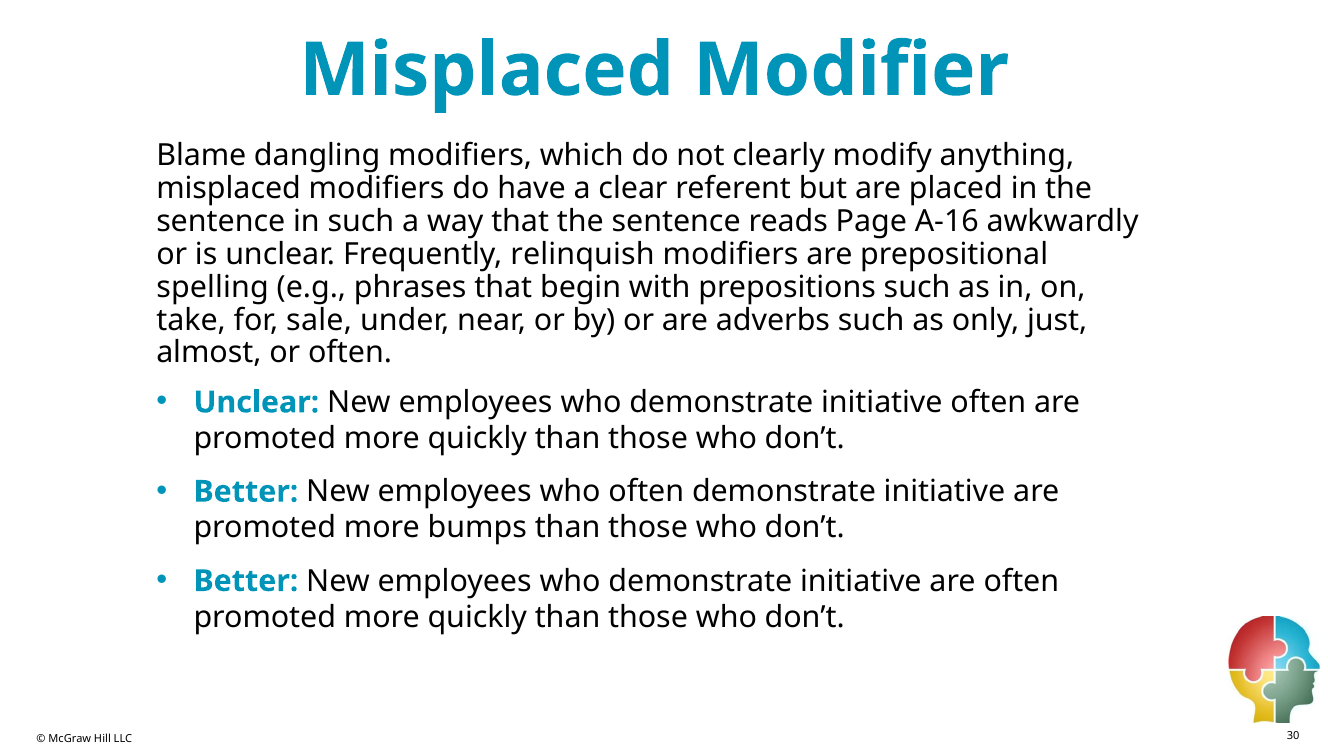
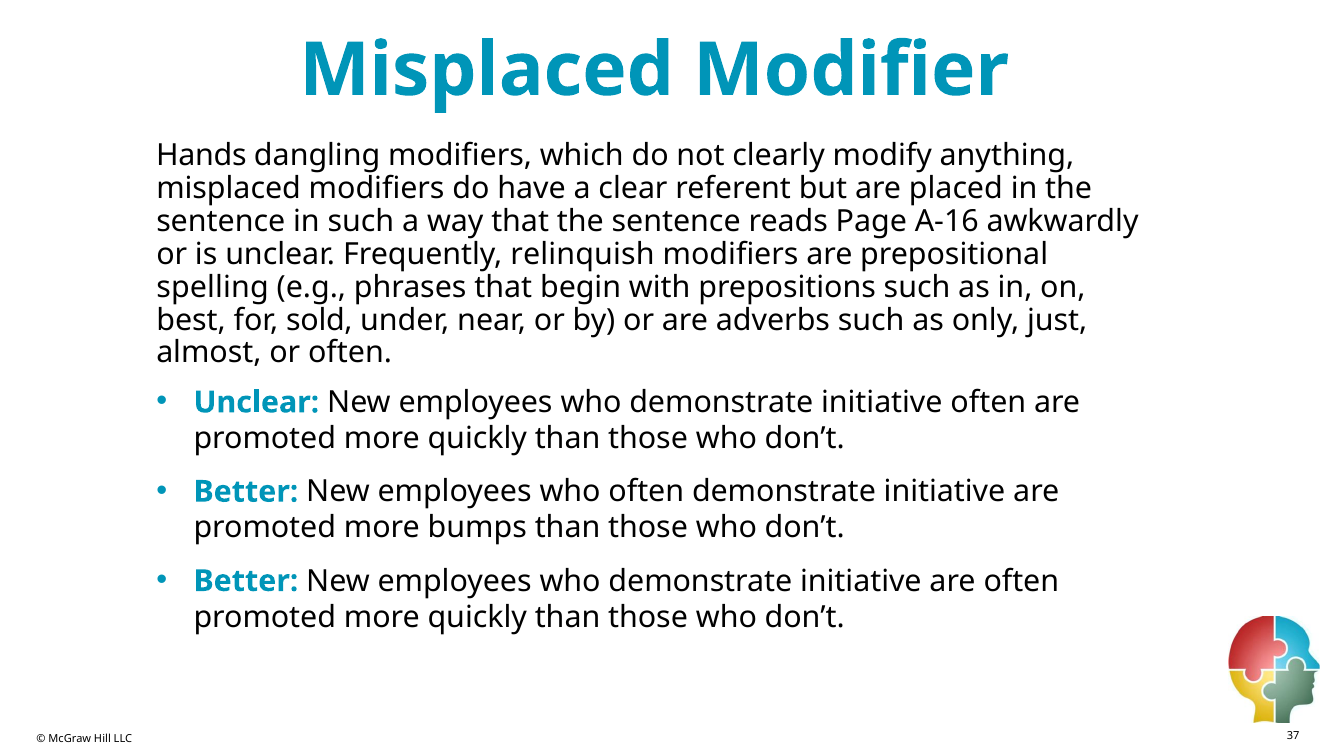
Blame: Blame -> Hands (201, 156)
take: take -> best (191, 320)
sale: sale -> sold (319, 320)
30: 30 -> 37 (1293, 735)
